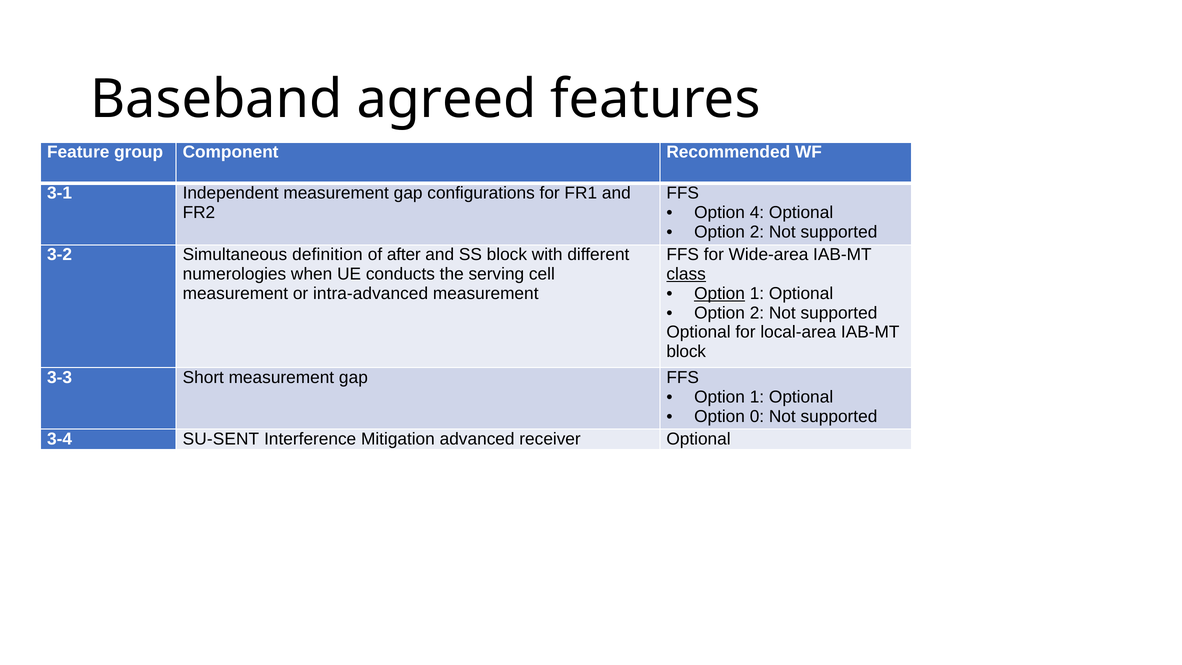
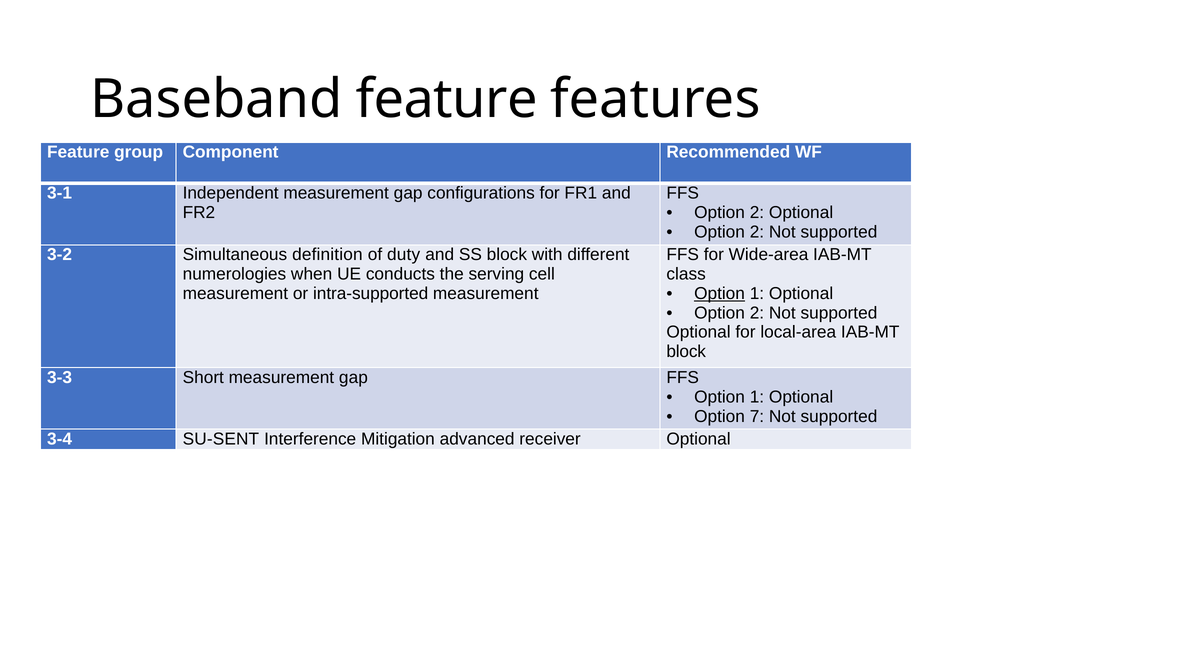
Baseband agreed: agreed -> feature (447, 99)
4: 4 -> 2 (757, 213)
after: after -> duty (404, 255)
class underline: present -> none (686, 274)
intra-advanced: intra-advanced -> intra-supported (371, 293)
0: 0 -> 7 (757, 416)
